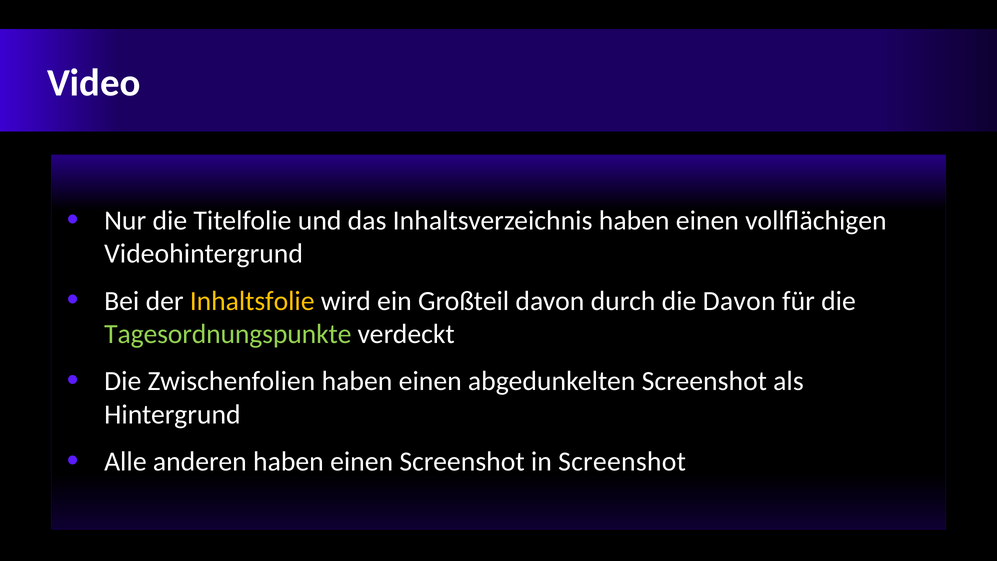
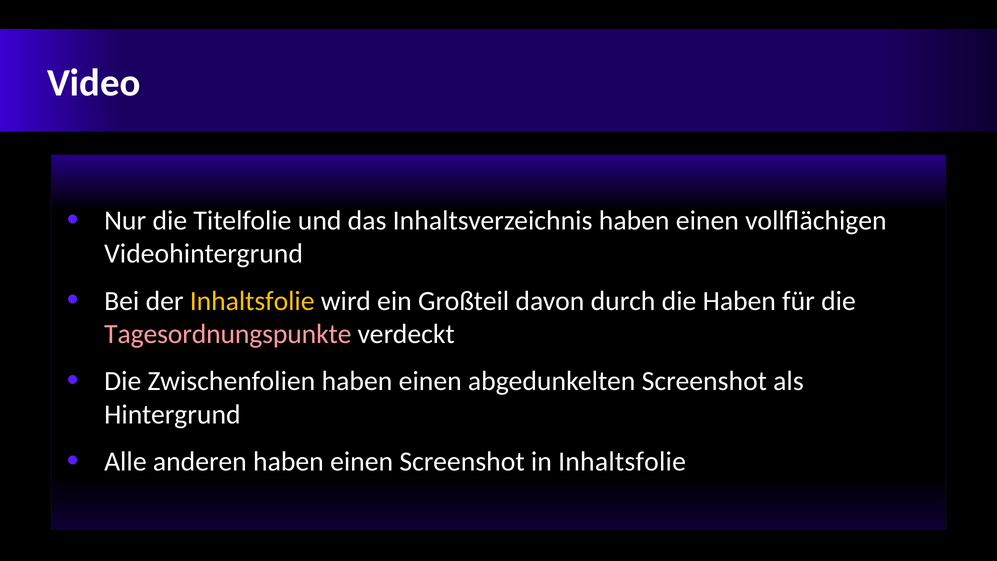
die Davon: Davon -> Haben (739, 301)
Tagesordnungspunkte colour: light green -> pink (228, 334)
in Screenshot: Screenshot -> Inhaltsfolie (622, 461)
